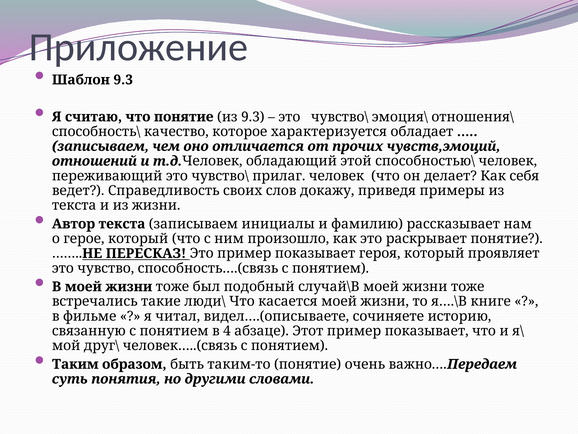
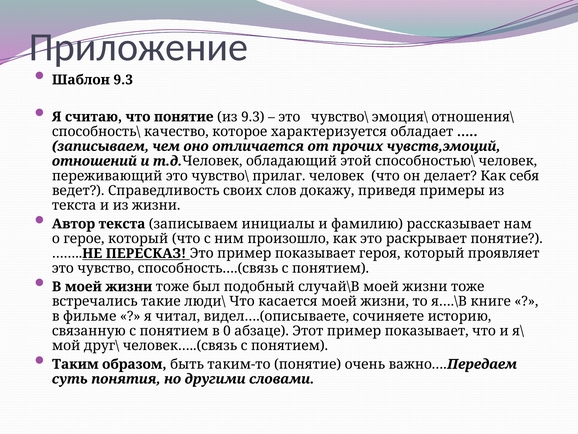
4: 4 -> 0 (227, 331)
